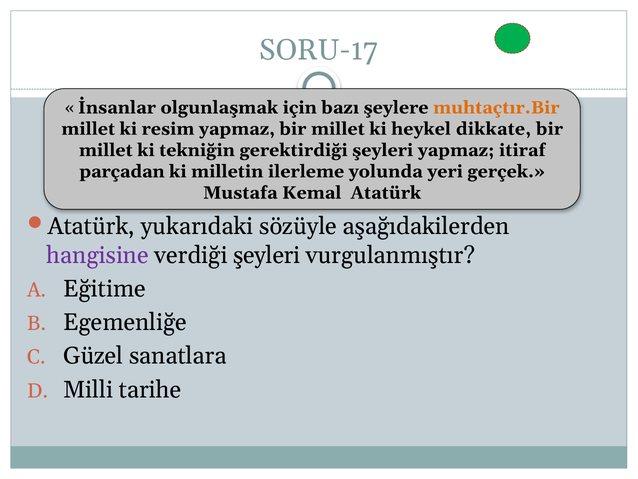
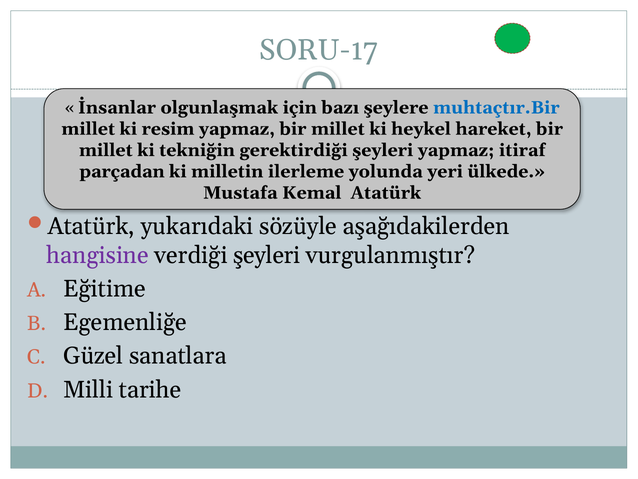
muhtaçtır.Bir colour: orange -> blue (496, 107)
dikkate: dikkate -> hareket (494, 129)
gerçek: gerçek -> ülkede (506, 171)
